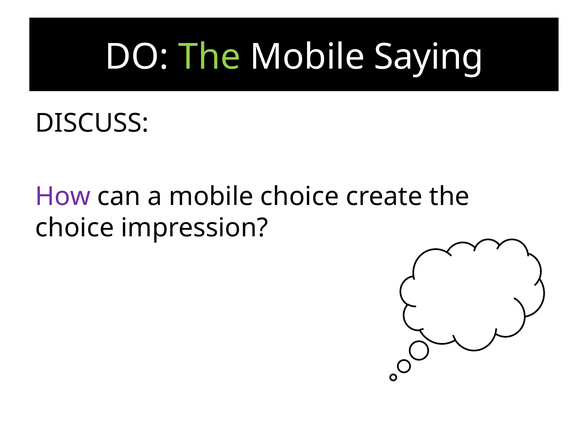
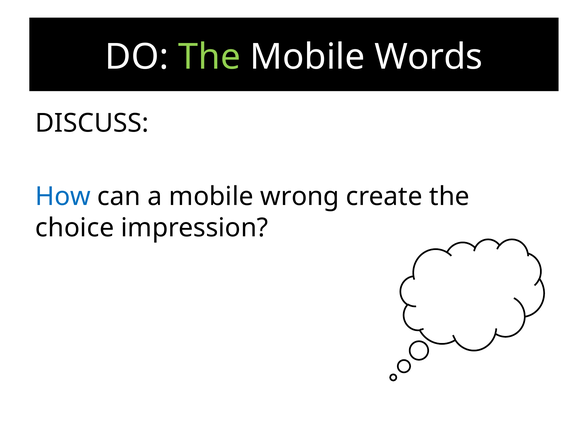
Saying: Saying -> Words (429, 57)
How colour: purple -> blue (63, 197)
mobile choice: choice -> wrong (300, 197)
